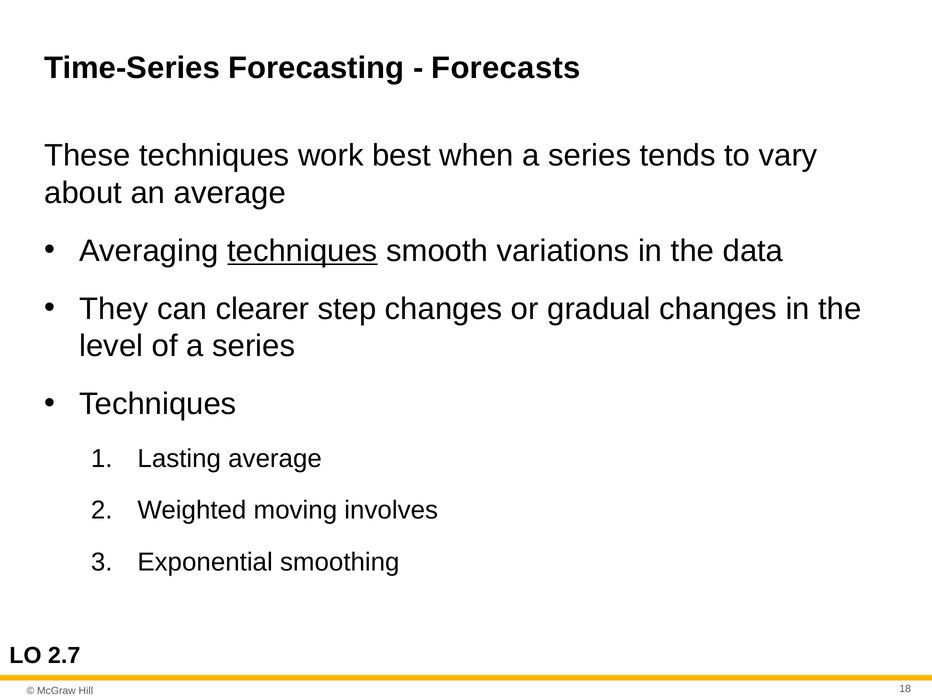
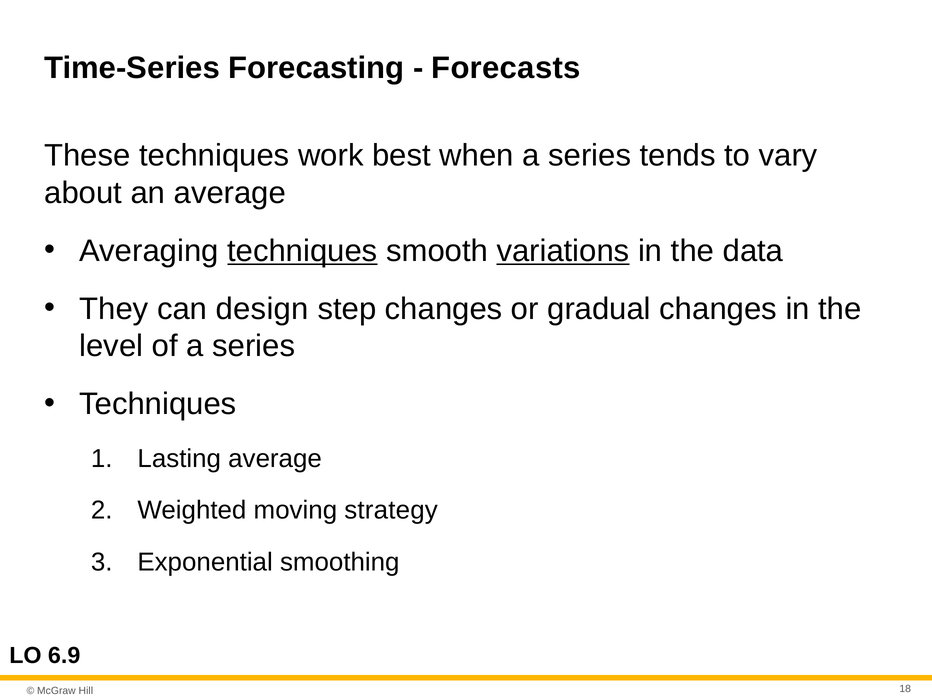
variations underline: none -> present (563, 251)
clearer: clearer -> design (262, 309)
involves: involves -> strategy (391, 510)
2.7: 2.7 -> 6.9 (64, 655)
